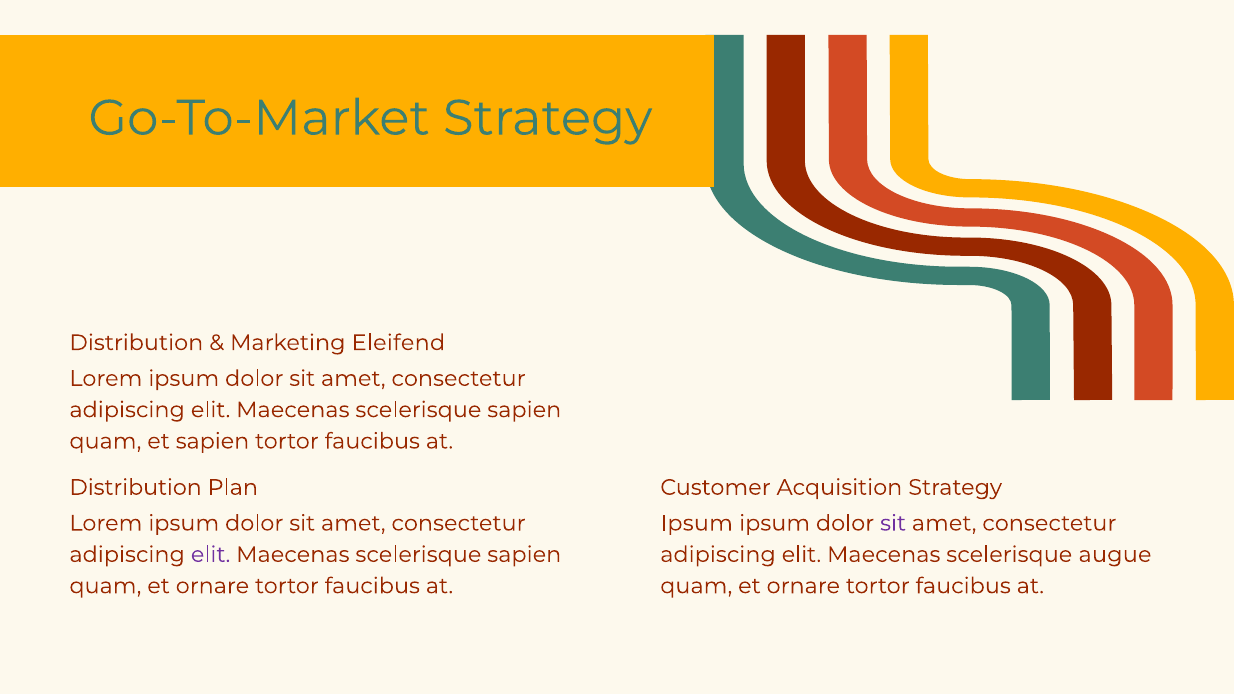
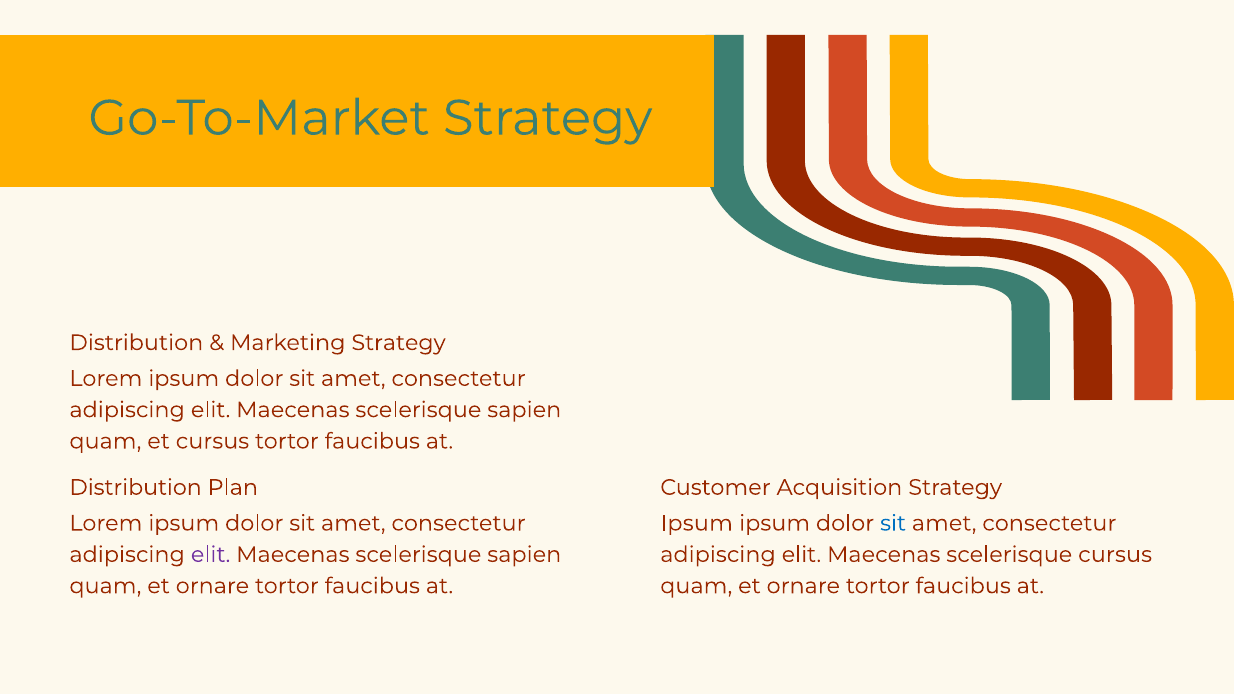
Marketing Eleifend: Eleifend -> Strategy (399, 343)
et sapien: sapien -> cursus (212, 441)
sit colour: purple -> blue (893, 523)
scelerisque augue: augue -> cursus (1115, 555)
